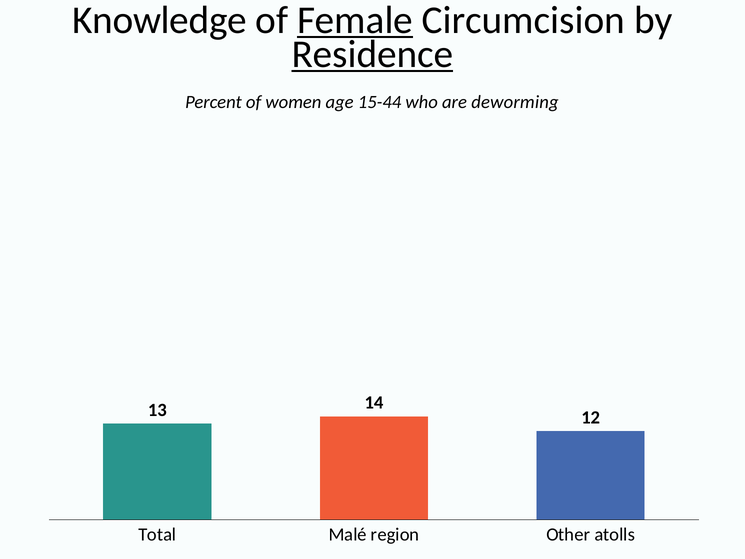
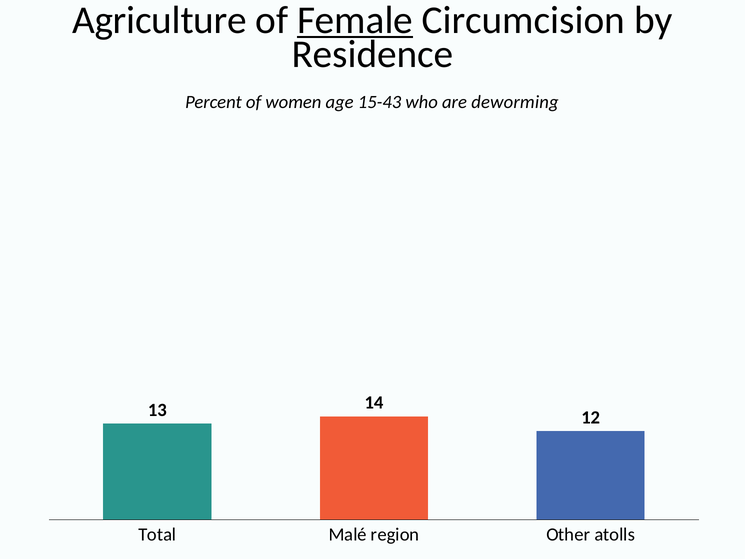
Knowledge: Knowledge -> Agriculture (159, 20)
Residence underline: present -> none (372, 54)
15-44: 15-44 -> 15-43 (380, 102)
